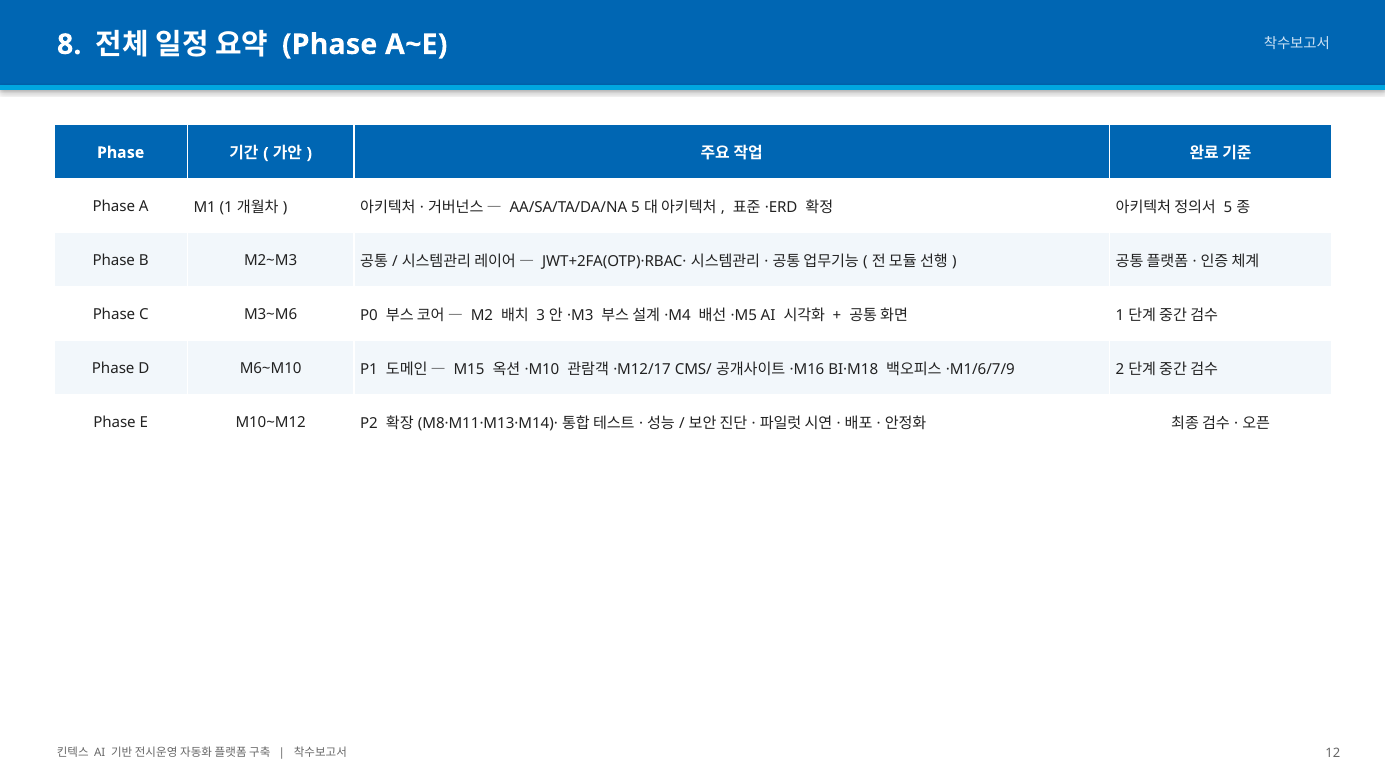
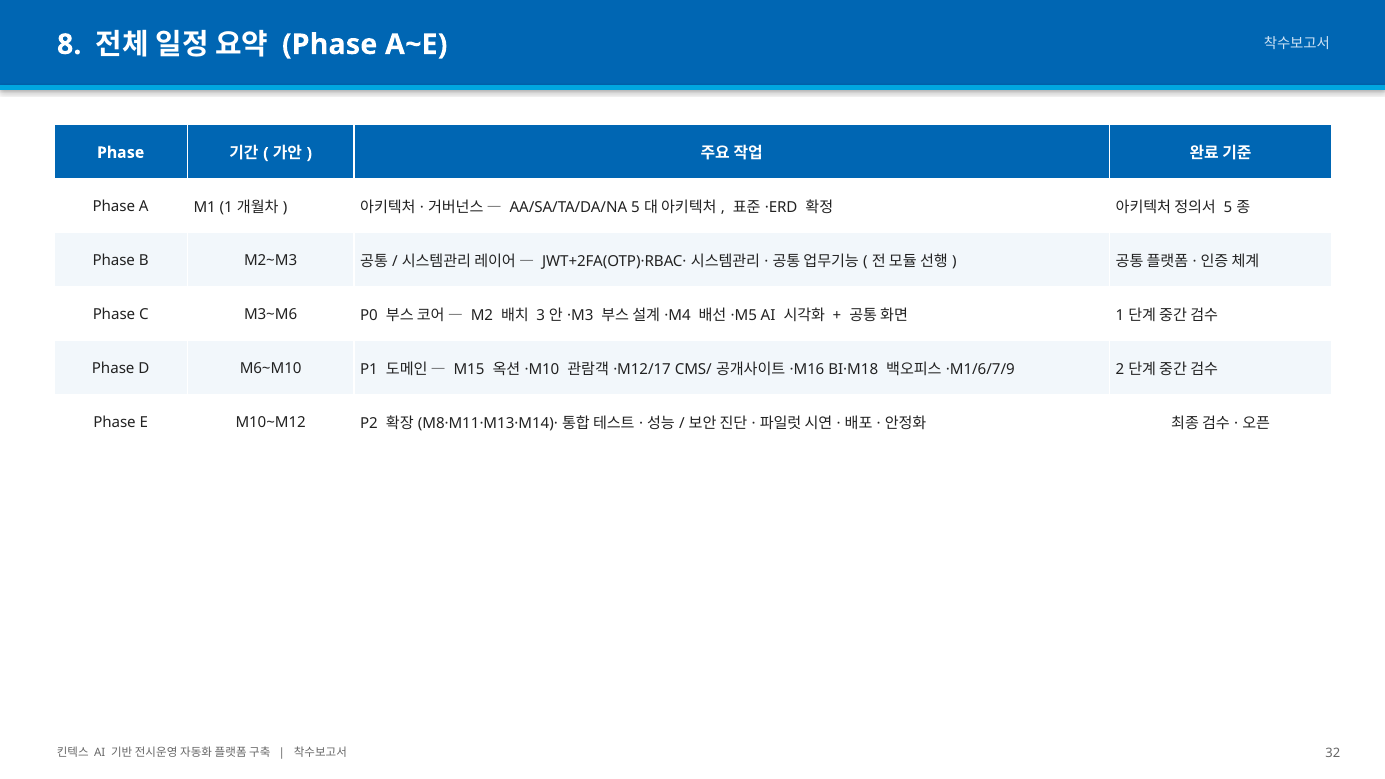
12: 12 -> 32 (1333, 753)
